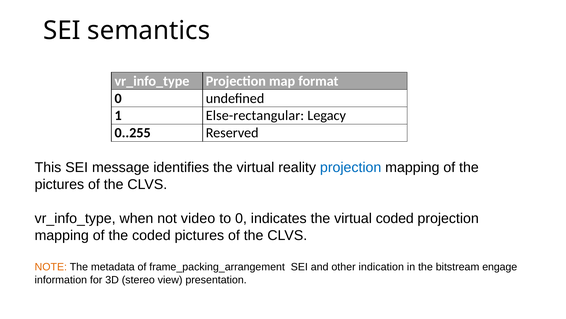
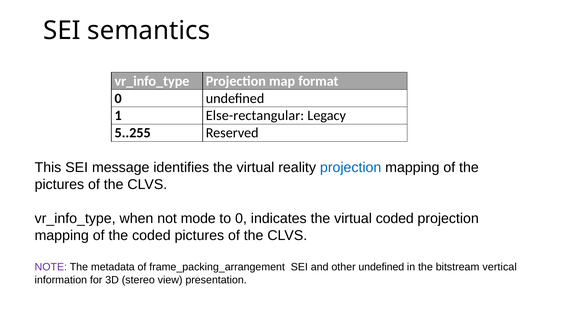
0..255: 0..255 -> 5..255 (133, 133)
video: video -> mode (198, 218)
NOTE colour: orange -> purple (51, 267)
other indication: indication -> undefined (381, 267)
engage: engage -> vertical (500, 267)
